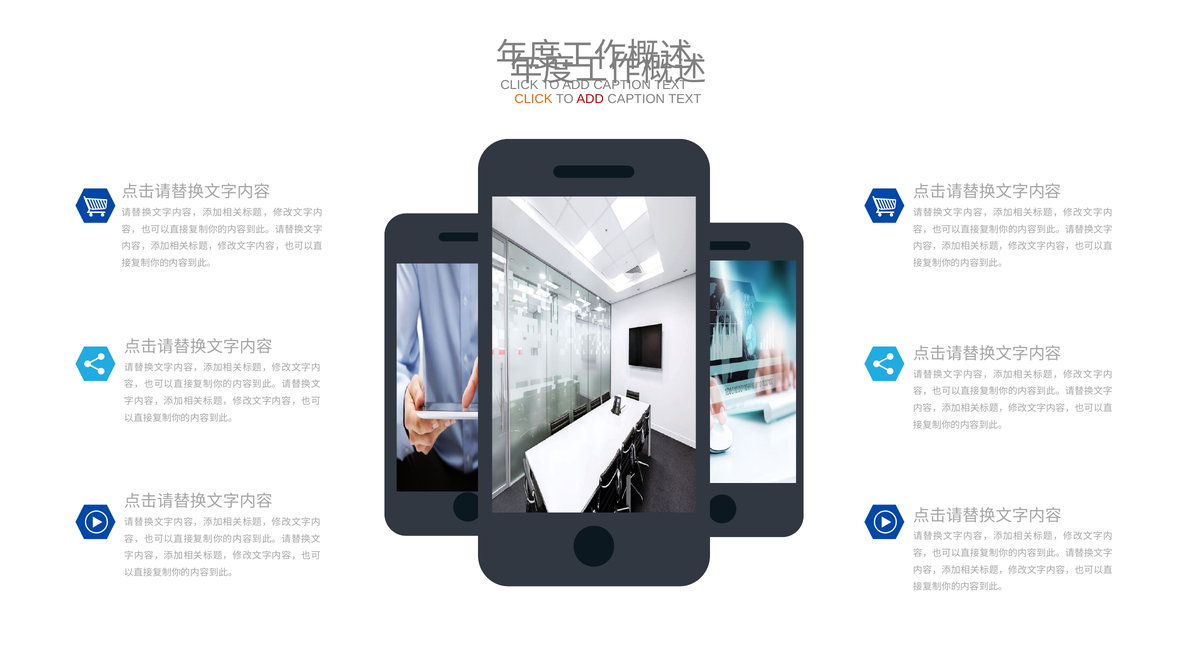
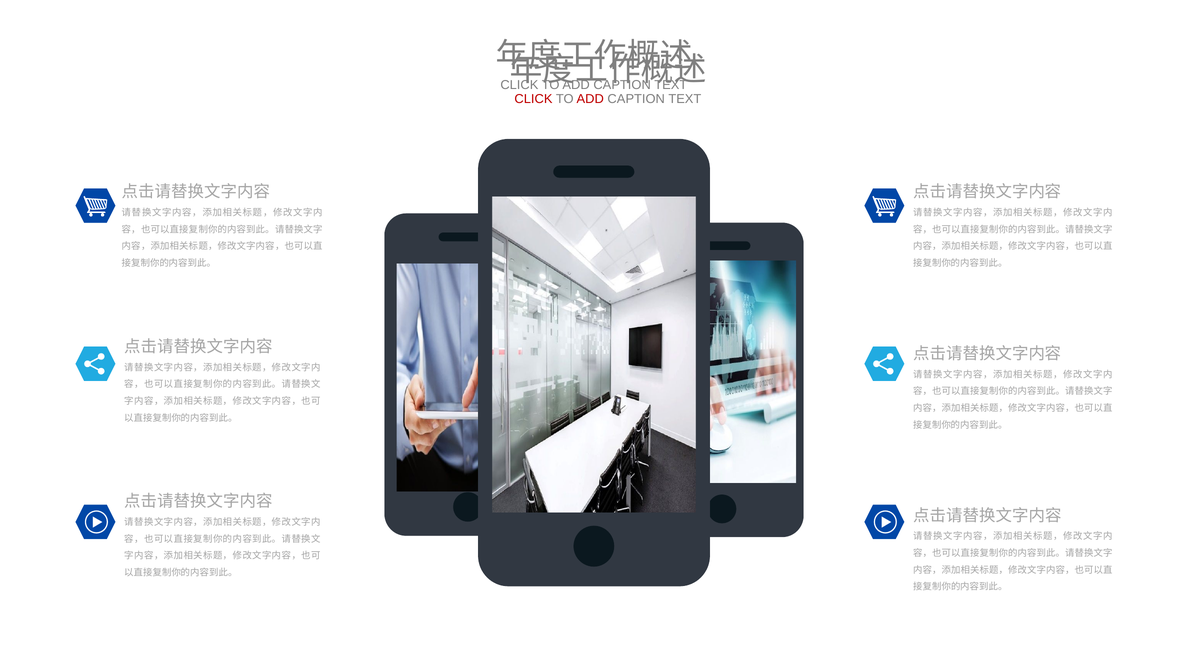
CLICK colour: orange -> red (533, 99)
